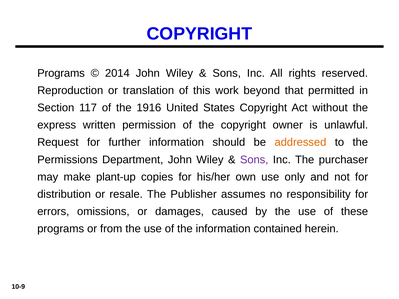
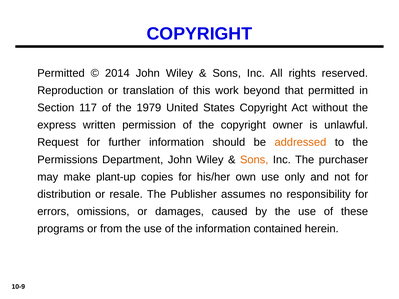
Programs: Programs -> Permitted (61, 73)
1916: 1916 -> 1979 (149, 108)
Sons colour: purple -> orange (254, 160)
